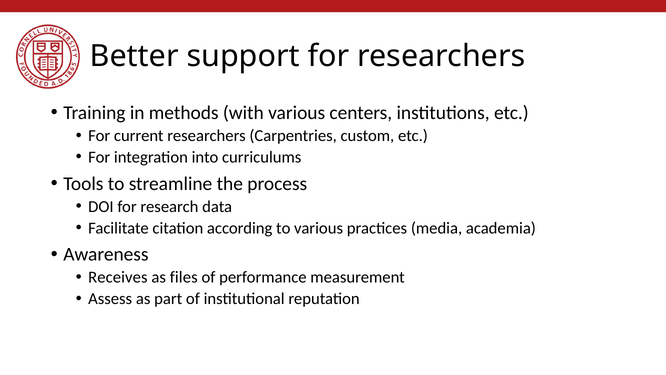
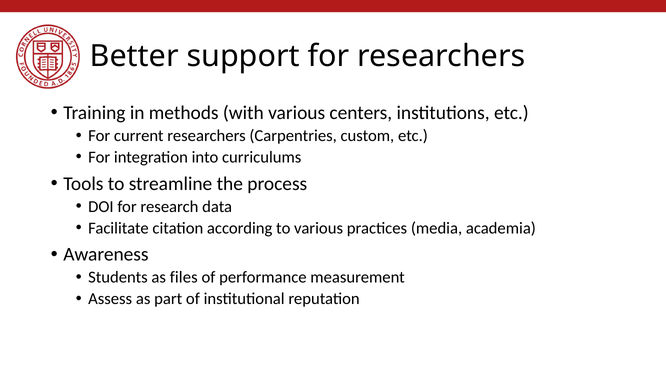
Receives: Receives -> Students (118, 277)
